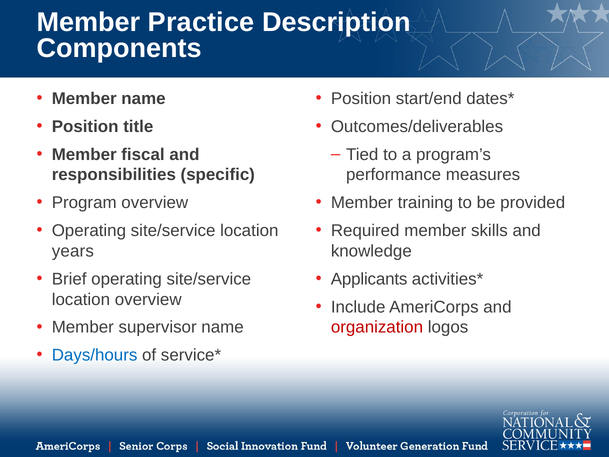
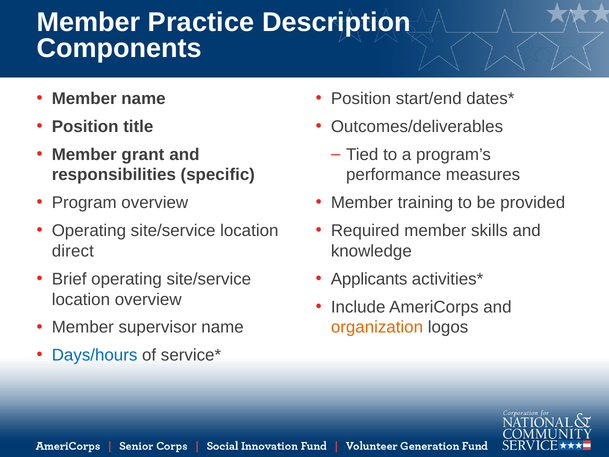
fiscal: fiscal -> grant (143, 154)
years: years -> direct (73, 251)
organization colour: red -> orange (377, 327)
